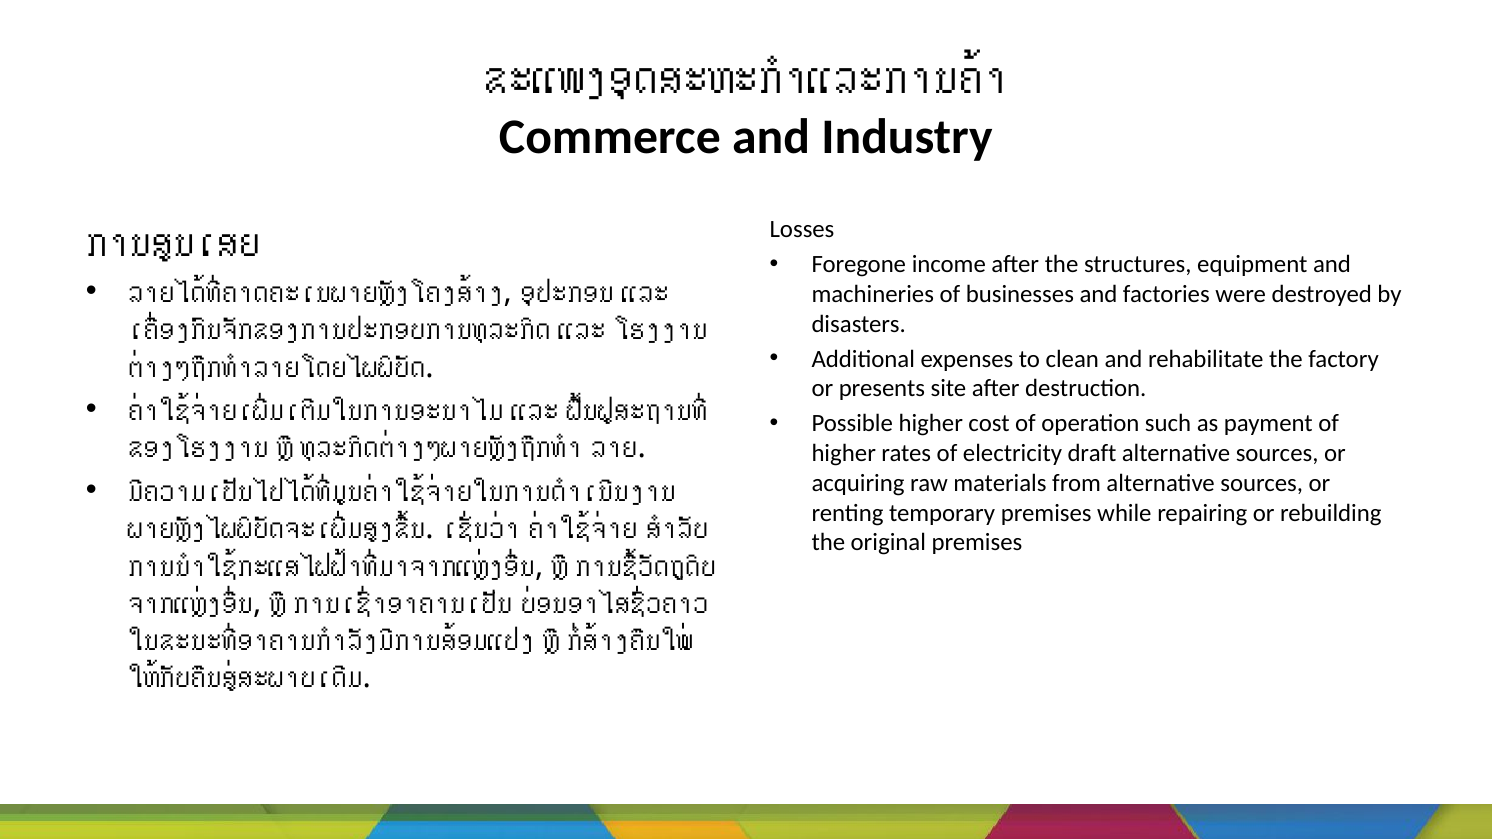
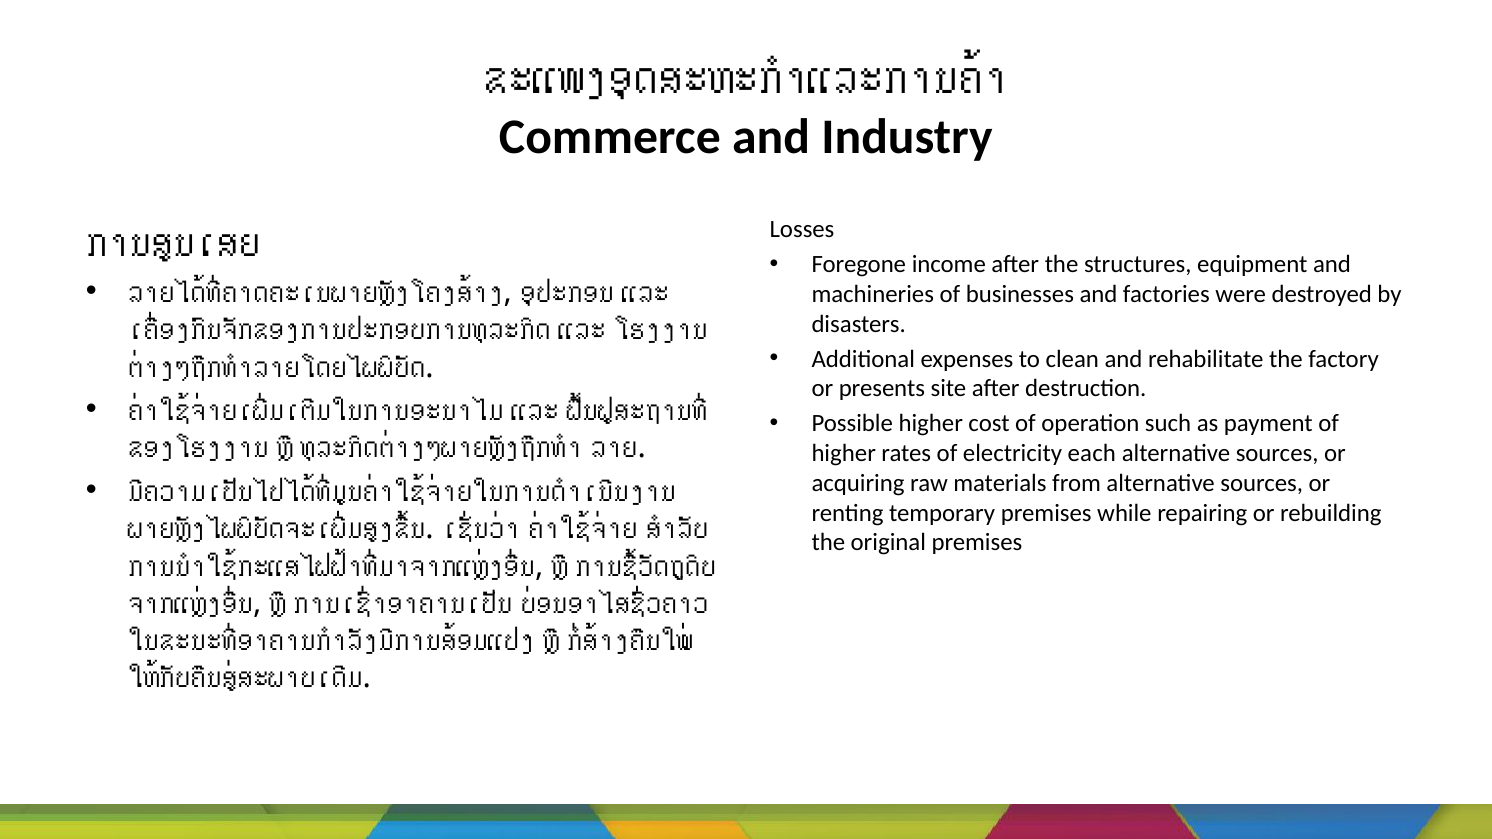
draft: draft -> each (1092, 453)
